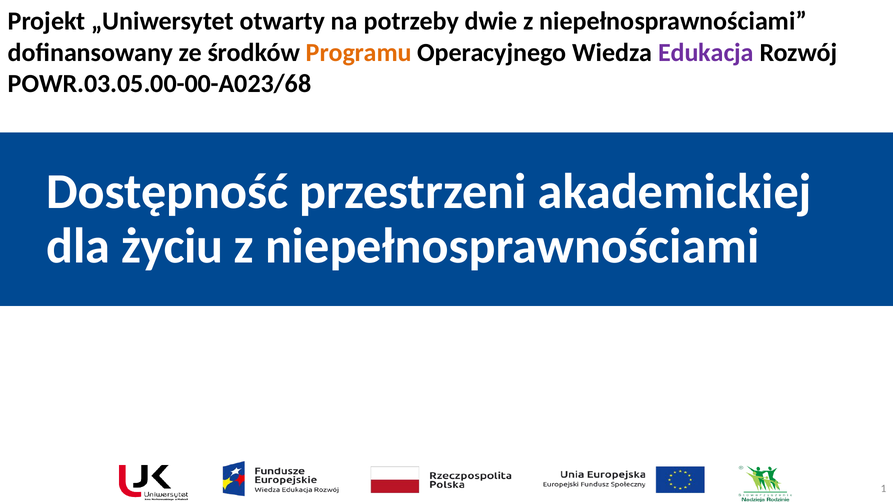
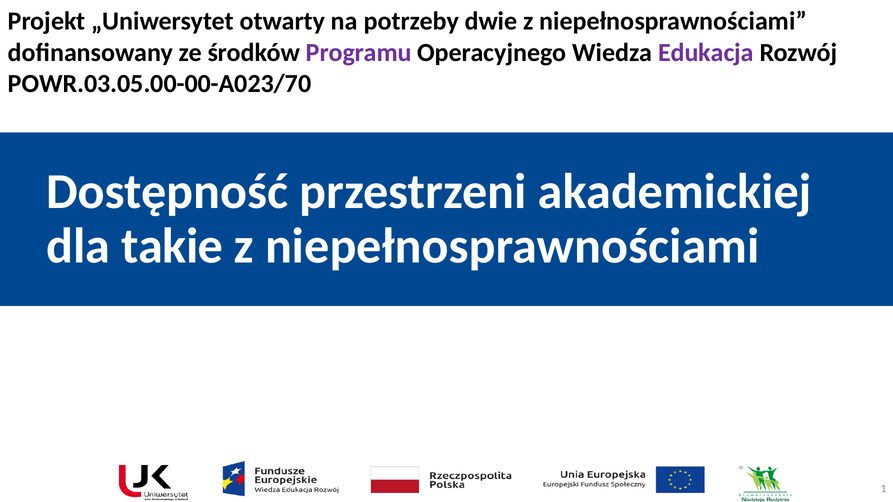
Programu colour: orange -> purple (359, 53)
POWR.03.05.00-00-A023/68: POWR.03.05.00-00-A023/68 -> POWR.03.05.00-00-A023/70 (160, 84)
życiu: życiu -> takie (172, 246)
